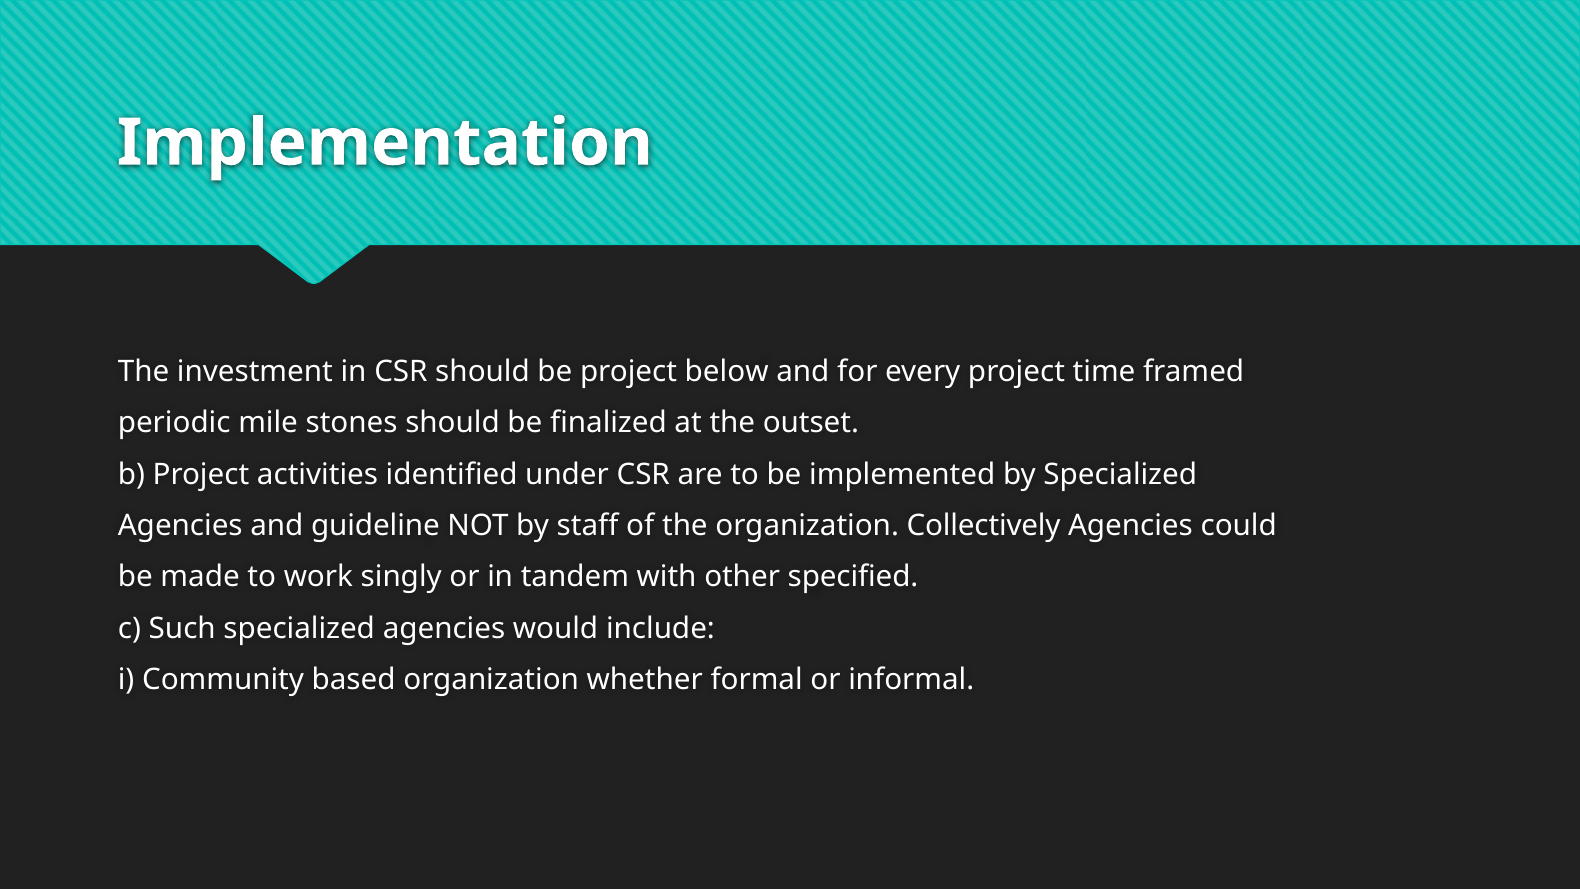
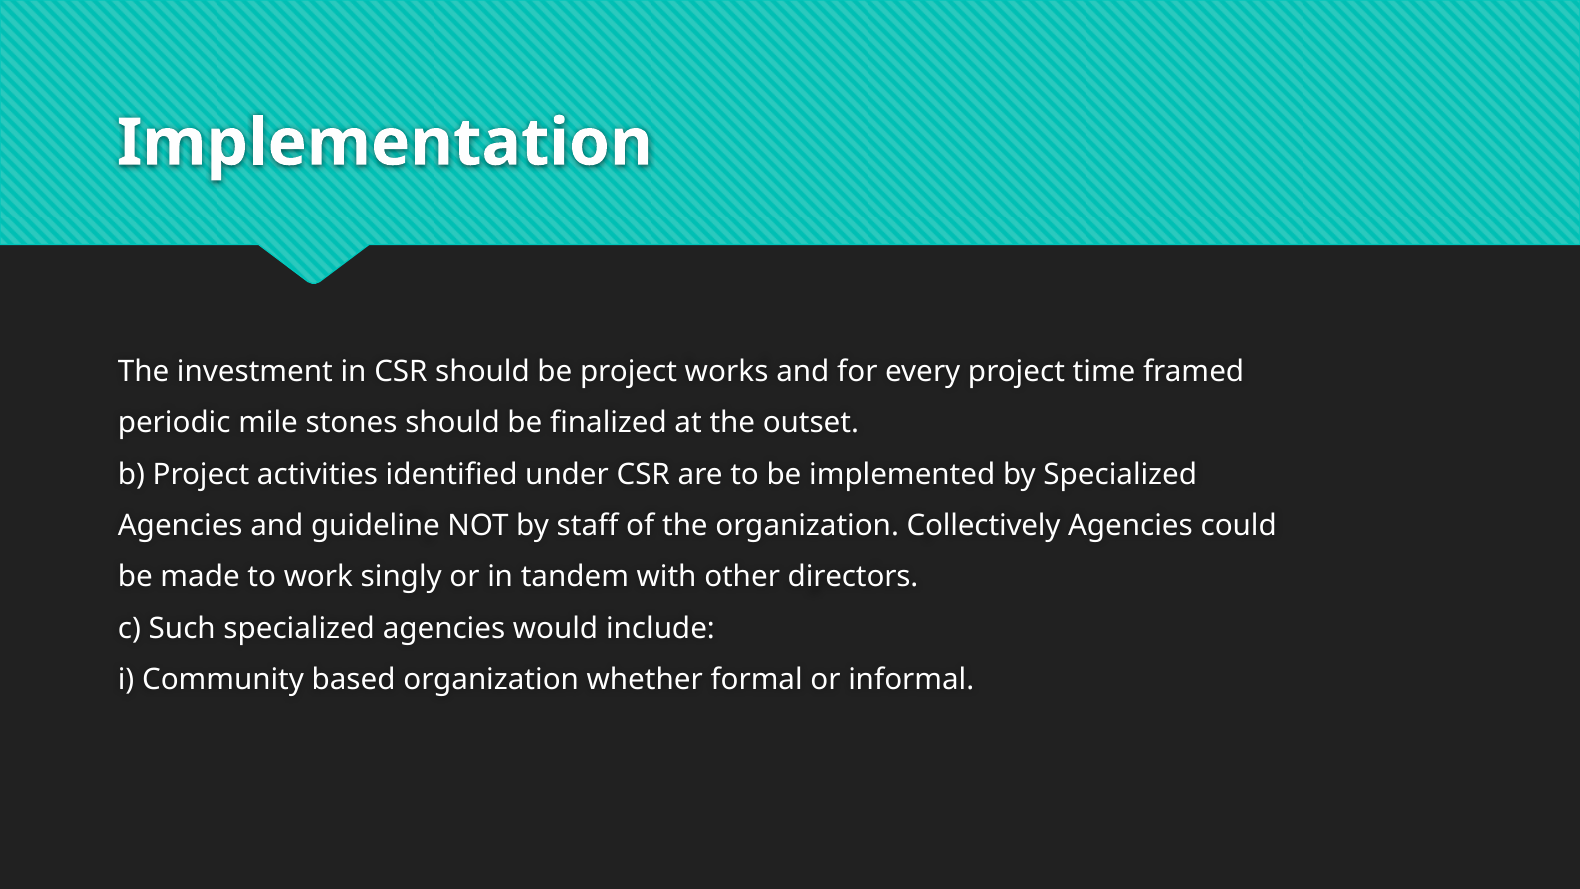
below: below -> works (727, 372)
specified: specified -> directors (853, 577)
